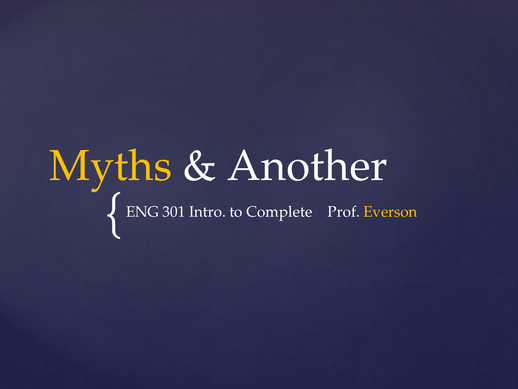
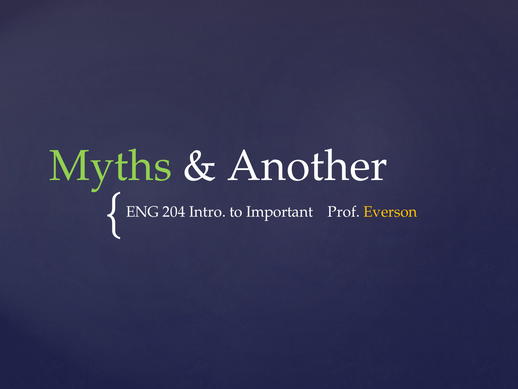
Myths colour: yellow -> light green (111, 166)
301: 301 -> 204 (174, 212)
Complete: Complete -> Important (280, 212)
